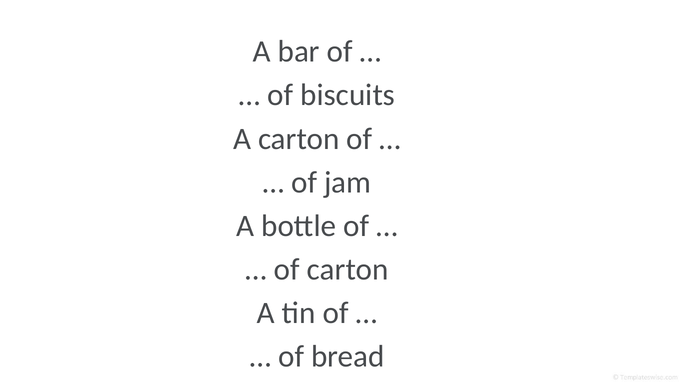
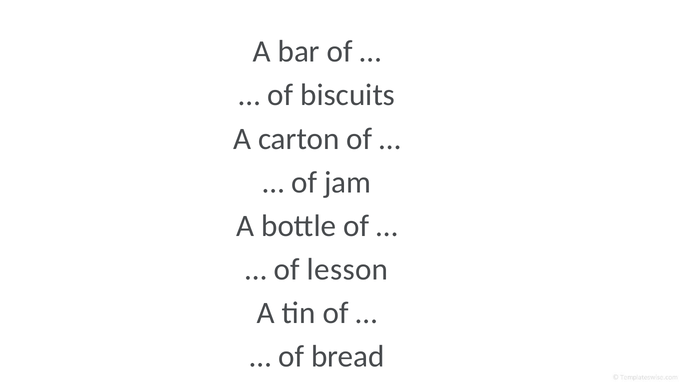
of carton: carton -> lesson (348, 269)
